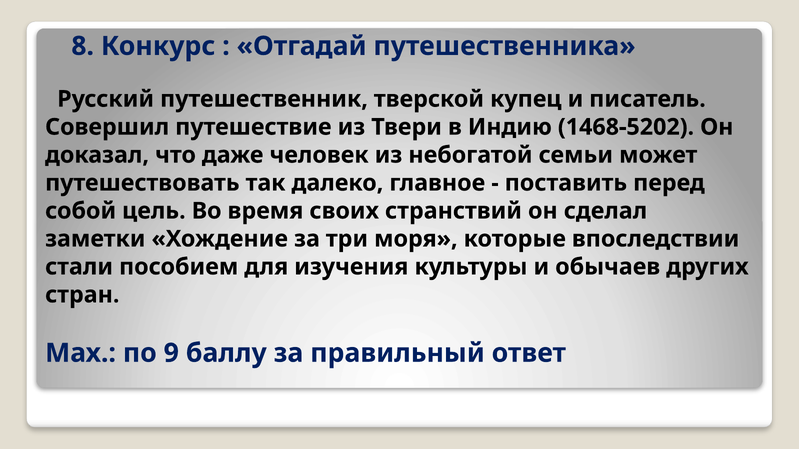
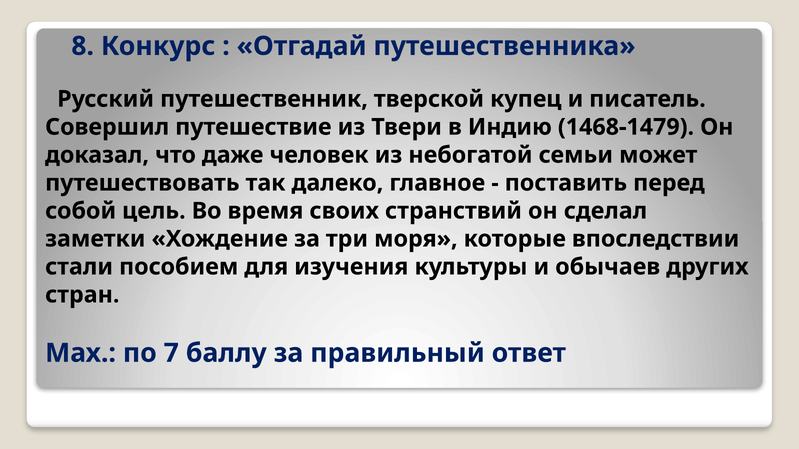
1468-5202: 1468-5202 -> 1468-1479 (626, 127)
9: 9 -> 7 (171, 353)
